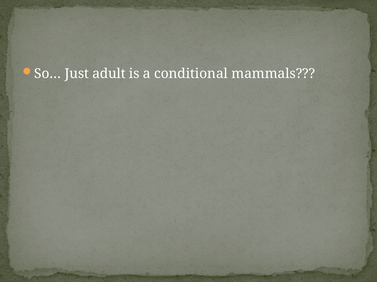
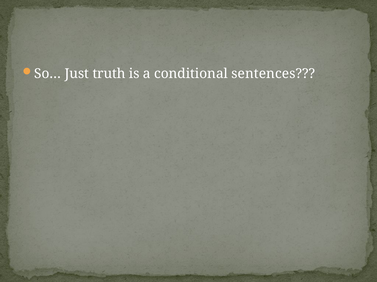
adult: adult -> truth (109, 74)
mammals: mammals -> sentences (273, 74)
